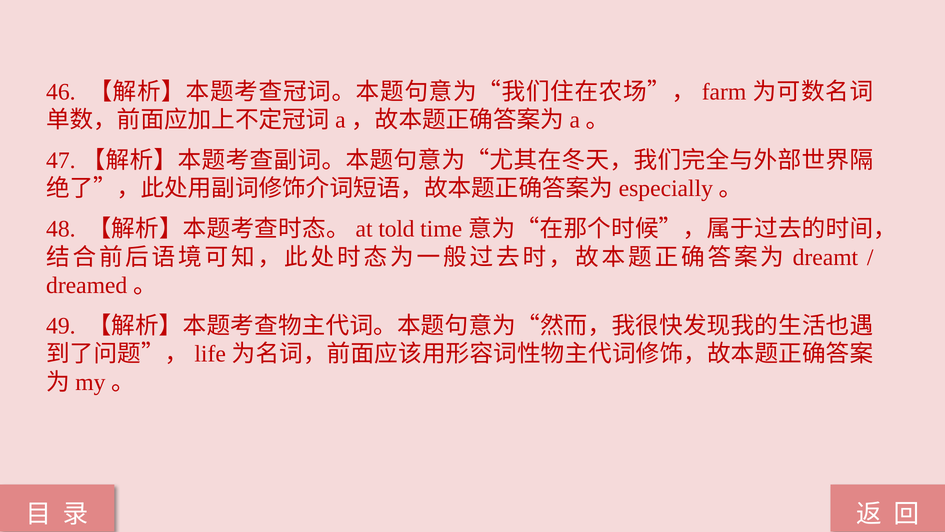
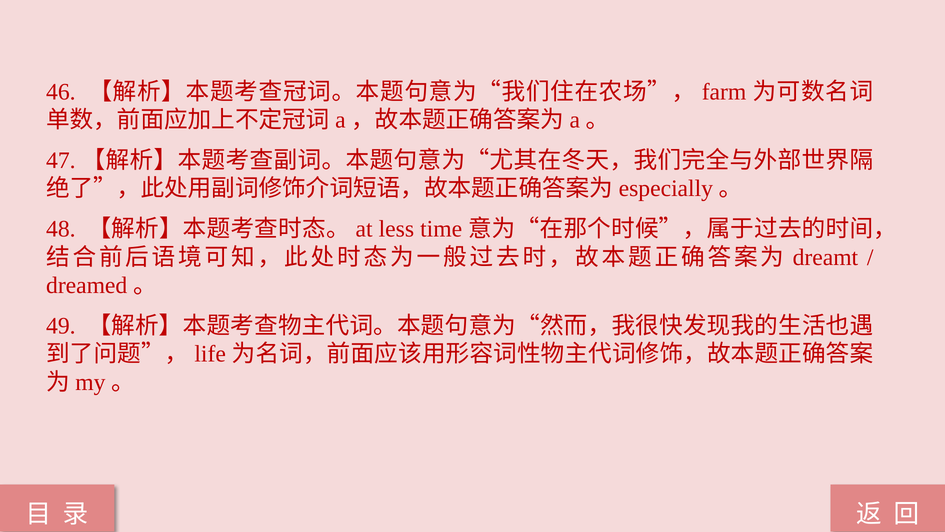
told: told -> less (396, 229)
